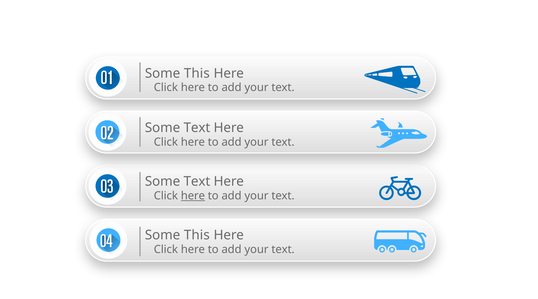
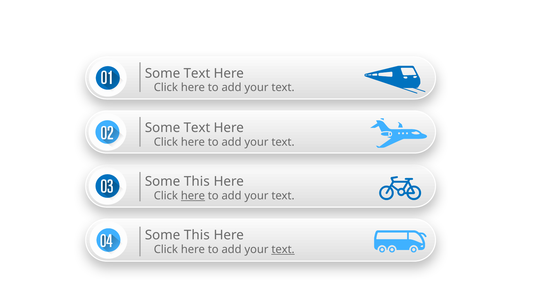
This: This -> Text (197, 73)
Text: Text -> This (197, 181)
text underline: none -> present (283, 249)
